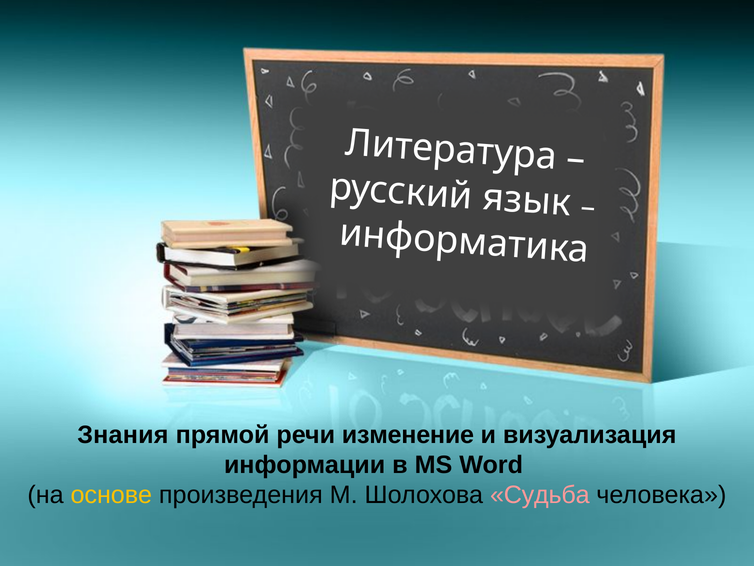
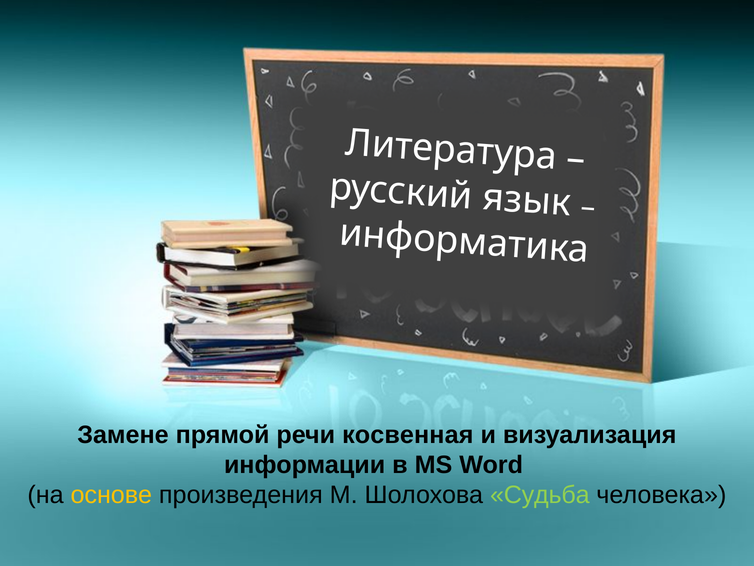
Знания: Знания -> Замене (123, 434)
изменение: изменение -> косвенная (408, 434)
Судьба colour: pink -> light green (540, 495)
